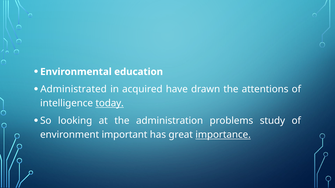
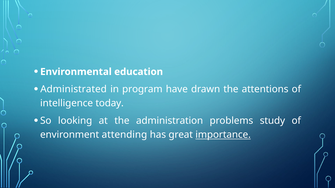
acquired: acquired -> program (142, 89)
today underline: present -> none (110, 103)
important: important -> attending (124, 135)
